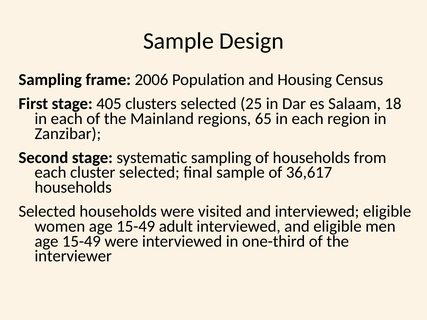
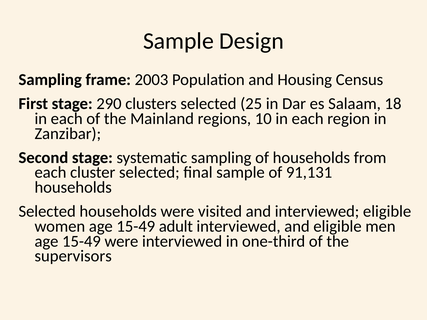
2006: 2006 -> 2003 (151, 80)
405: 405 -> 290 (109, 104)
65: 65 -> 10 (263, 119)
36,617: 36,617 -> 91,131 (309, 173)
interviewer: interviewer -> supervisors (73, 256)
